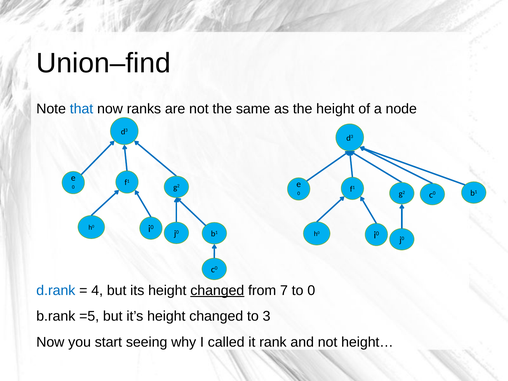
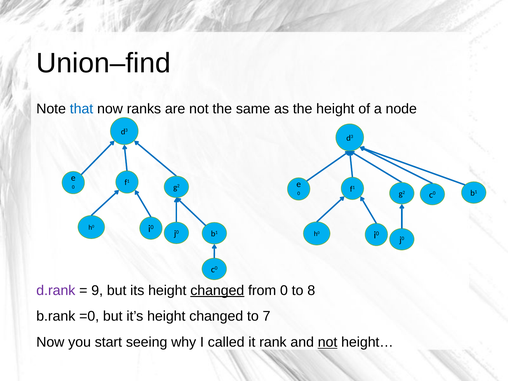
d.rank colour: blue -> purple (56, 290)
4: 4 -> 9 (97, 290)
from 7: 7 -> 0 (284, 290)
to 0: 0 -> 8 (311, 290)
=5: =5 -> =0 (89, 316)
3: 3 -> 7 (267, 316)
not underline: none -> present (328, 342)
